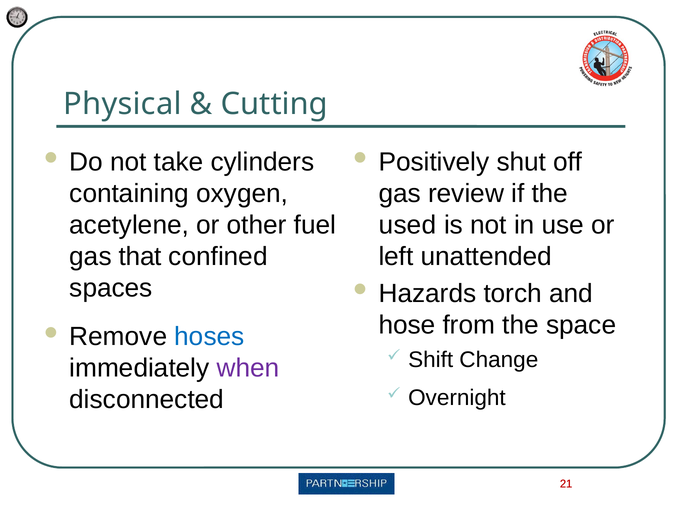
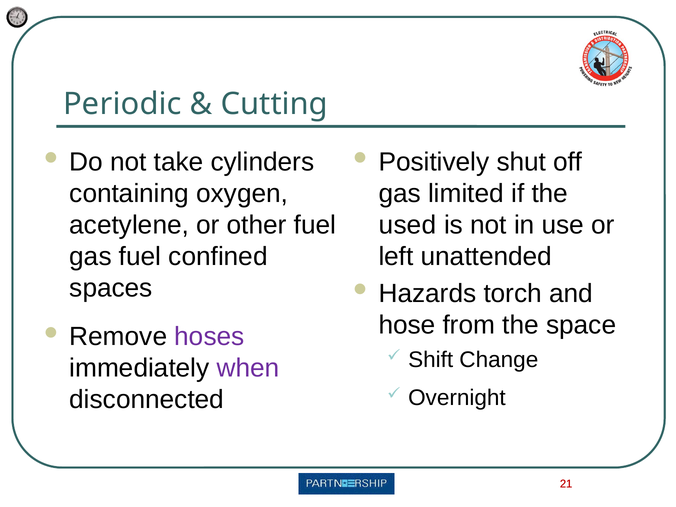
Physical: Physical -> Periodic (122, 104)
review: review -> limited (466, 193)
gas that: that -> fuel (140, 257)
hoses colour: blue -> purple (209, 337)
